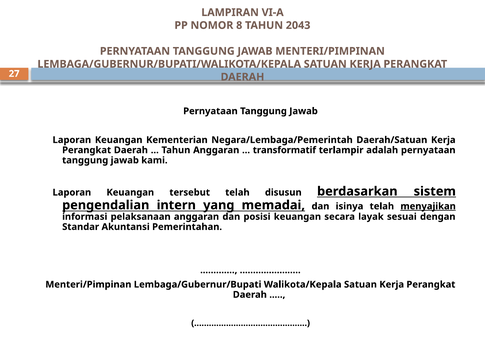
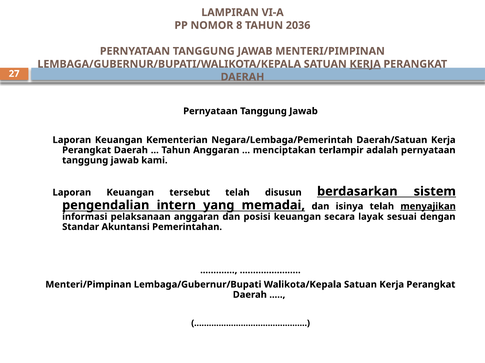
2043: 2043 -> 2036 (298, 25)
KERJA underline: none -> present (365, 64)
transformatif: transformatif -> menciptakan (284, 150)
